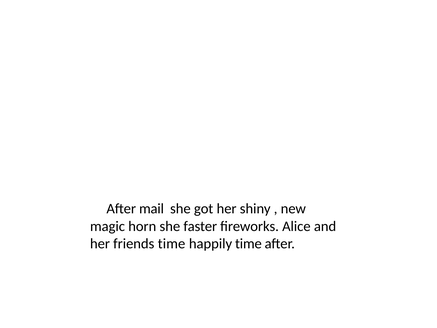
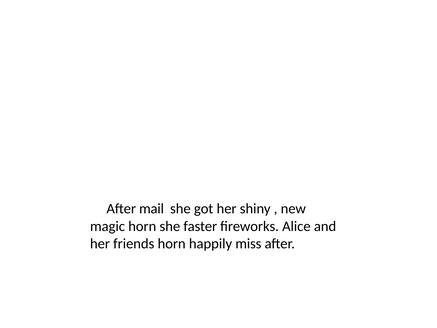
friends time: time -> horn (172, 244)
happily time: time -> miss (248, 244)
